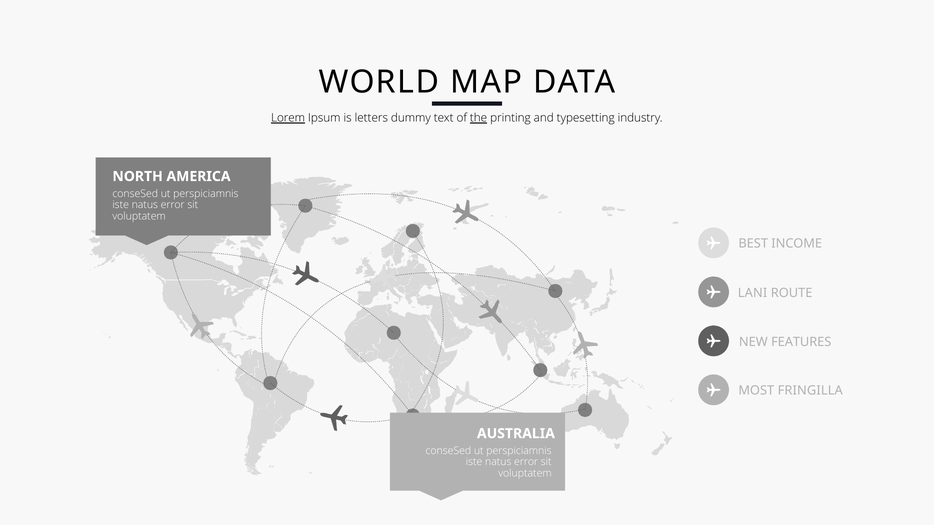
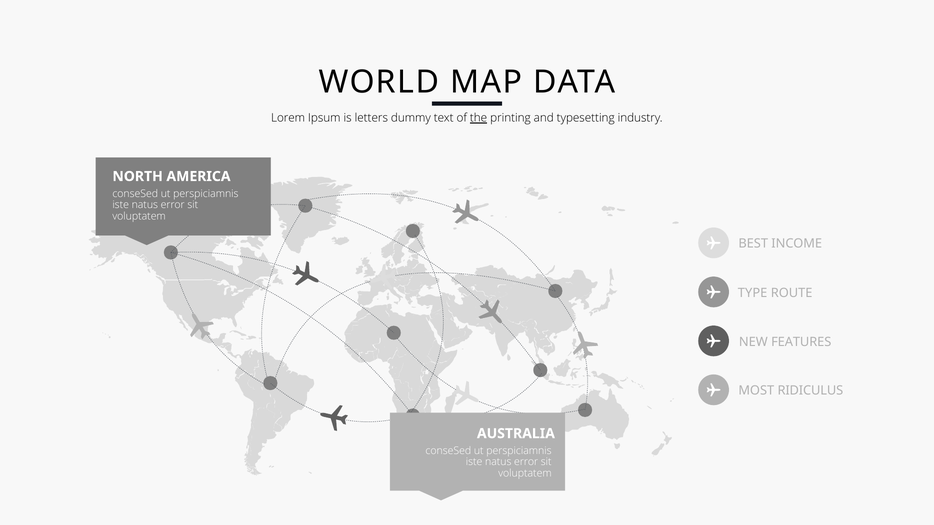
Lorem underline: present -> none (288, 118)
LANI: LANI -> TYPE (753, 293)
FRINGILLA: FRINGILLA -> RIDICULUS (810, 391)
